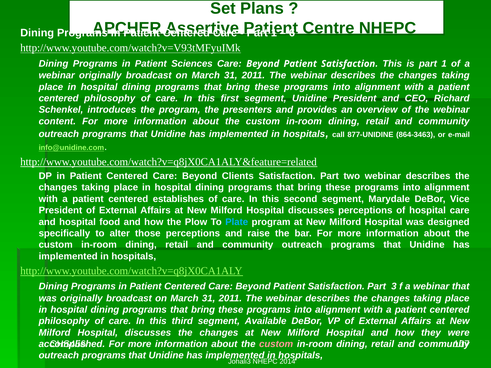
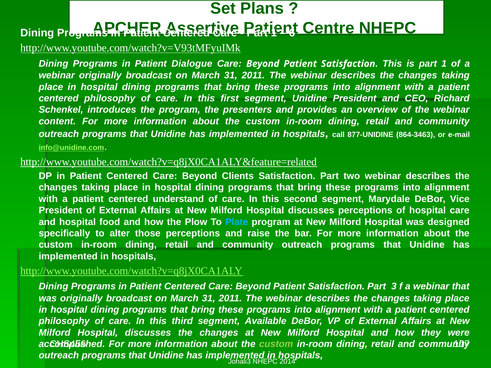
Sciences: Sciences -> Dialogue (192, 64)
establishes: establishes -> understand (178, 199)
custom colour: pink -> light green (276, 344)
